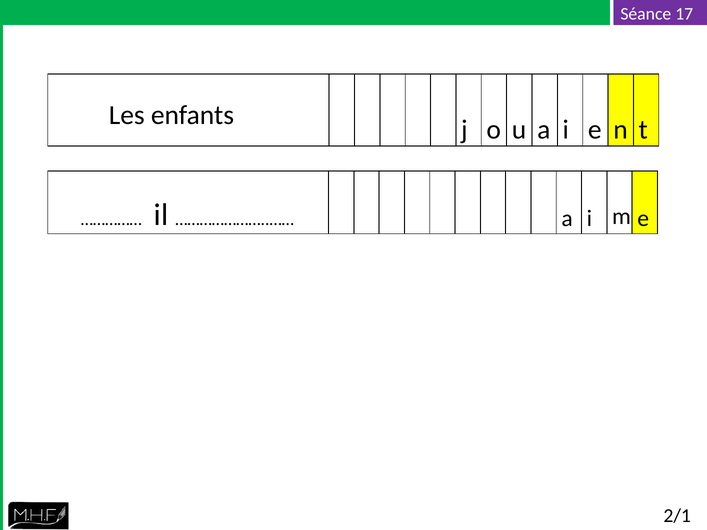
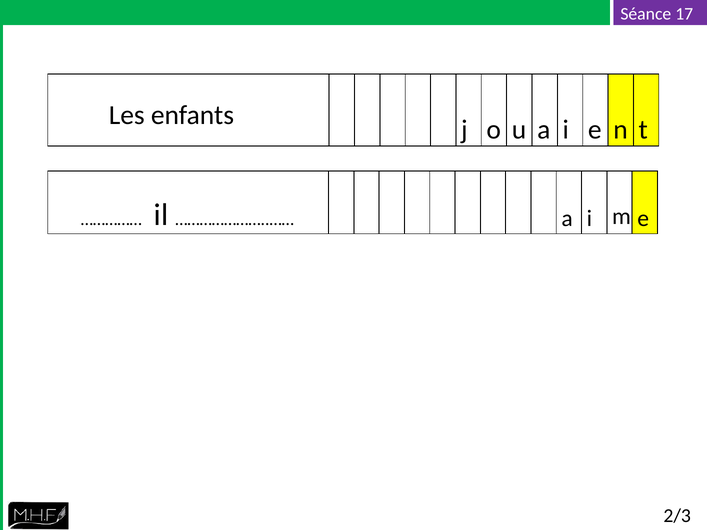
2/1: 2/1 -> 2/3 (677, 516)
